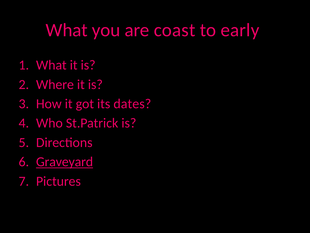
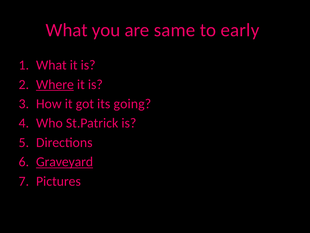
coast: coast -> same (175, 30)
Where underline: none -> present (55, 84)
dates: dates -> going (132, 104)
